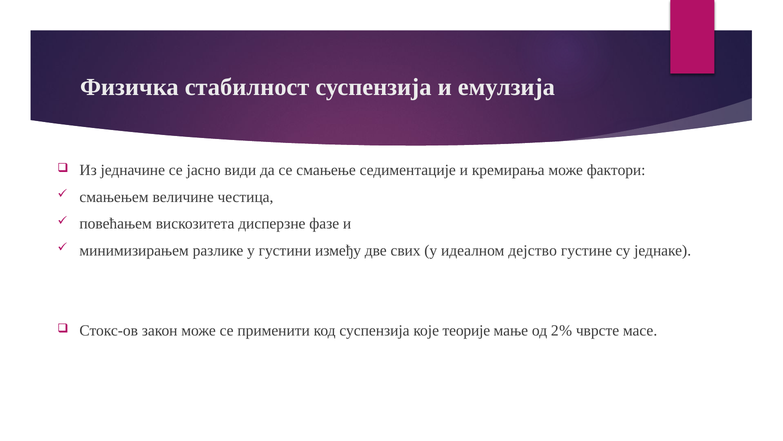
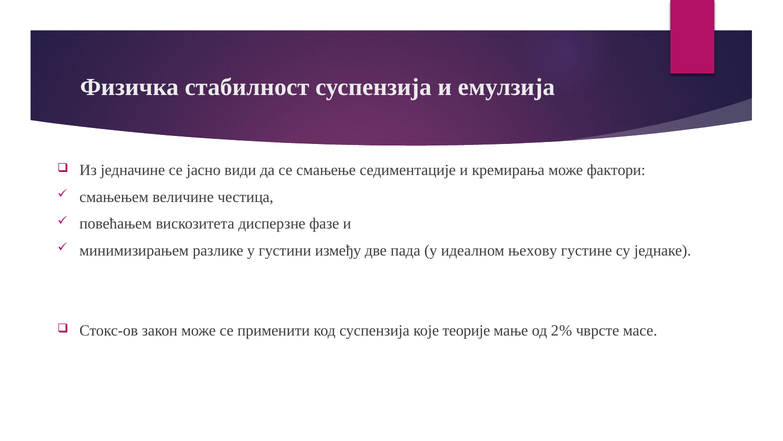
свих: свих -> пада (406, 250)
дејство: дејство -> њехову (533, 250)
